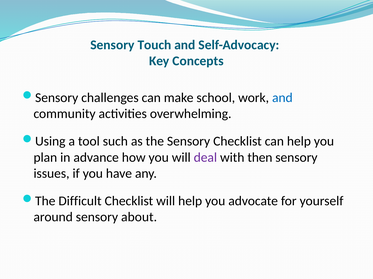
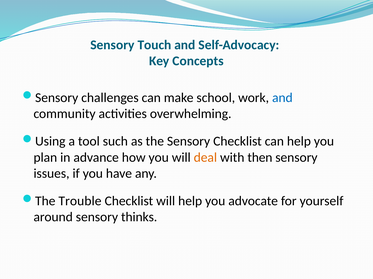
deal colour: purple -> orange (205, 158)
Difficult: Difficult -> Trouble (80, 201)
about: about -> thinks (139, 218)
